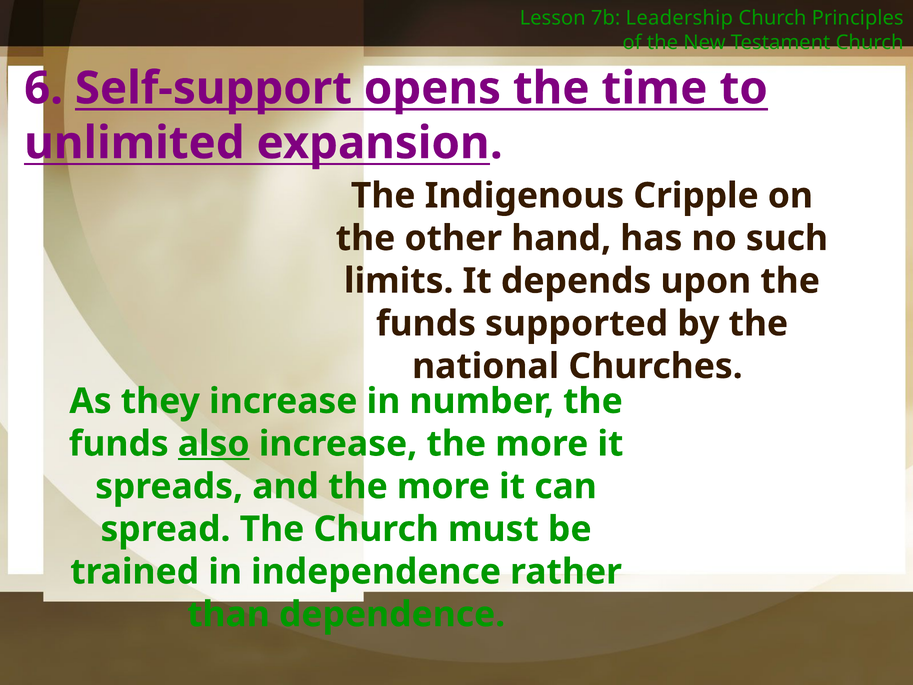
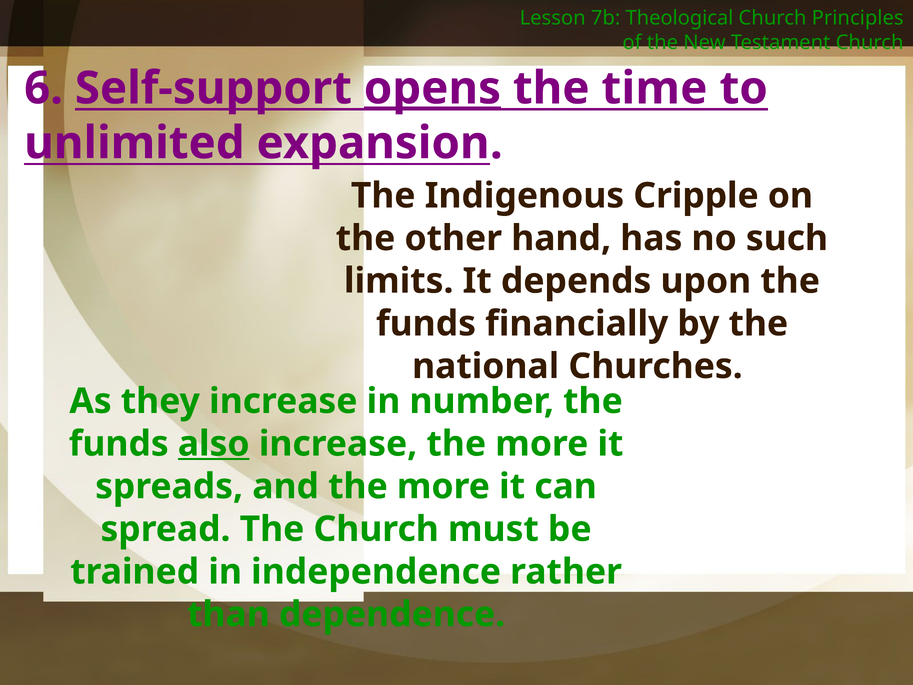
Leadership: Leadership -> Theological (679, 18)
opens underline: none -> present (432, 88)
supported: supported -> financially (577, 324)
